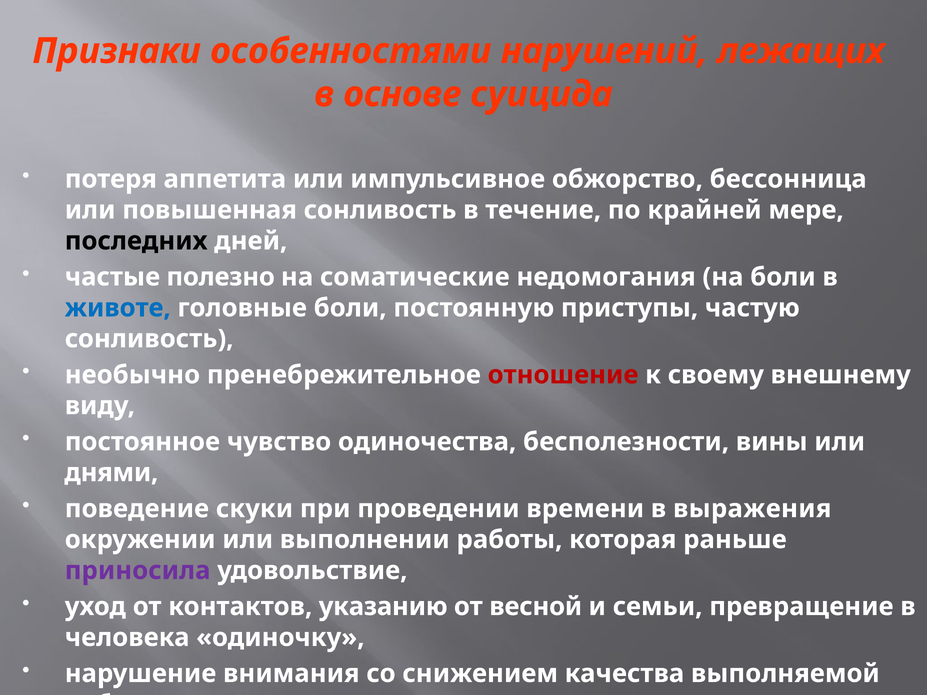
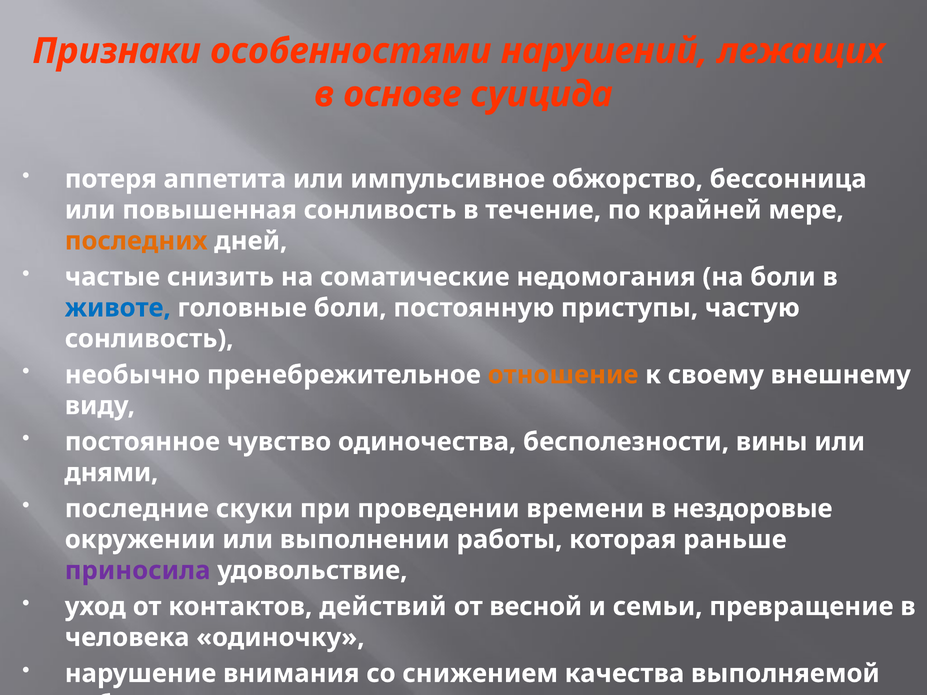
последних colour: black -> orange (136, 241)
полезно: полезно -> снизить (220, 277)
отношение colour: red -> orange (563, 375)
поведение: поведение -> последние (137, 509)
выражения: выражения -> нездоровые (752, 509)
указанию: указанию -> действий (383, 607)
